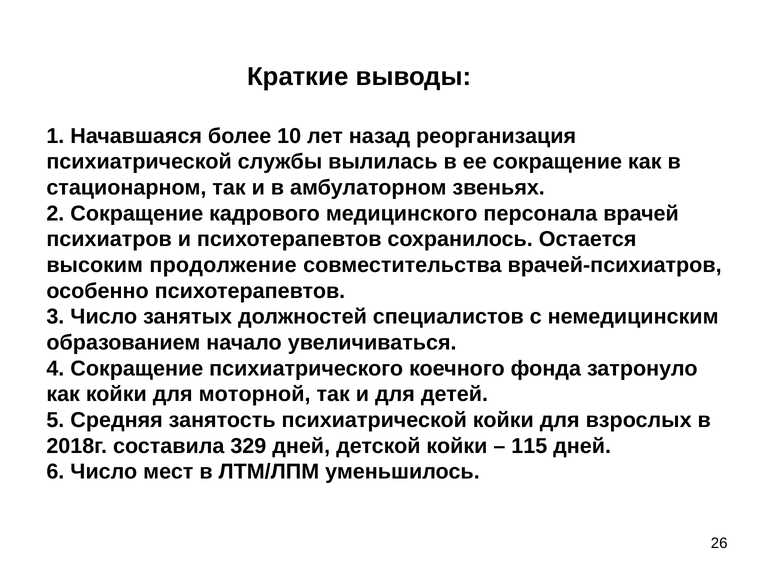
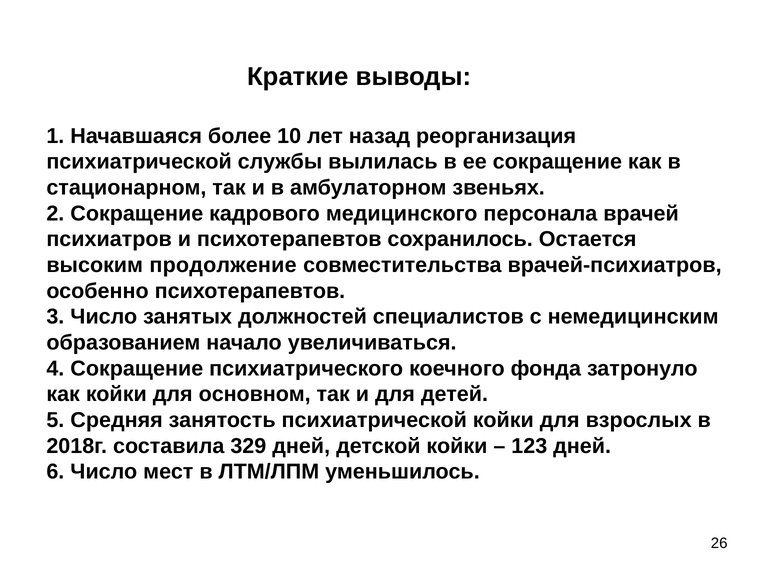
моторной: моторной -> основном (255, 394)
115: 115 -> 123 (529, 446)
